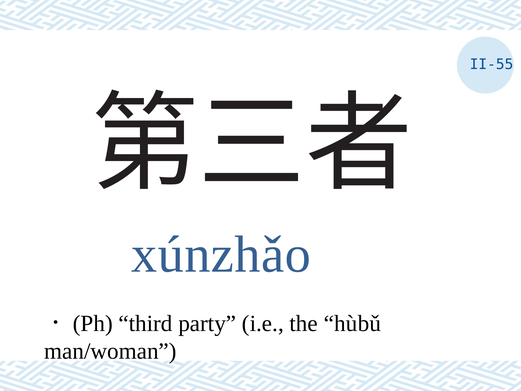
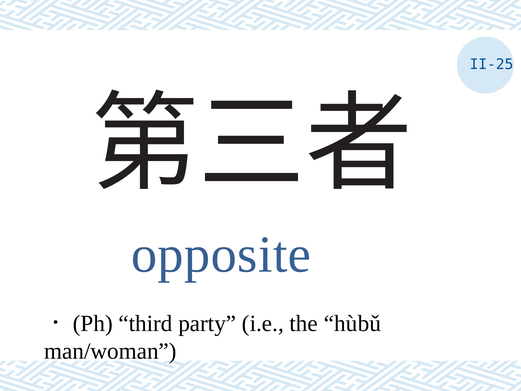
II-55: II-55 -> II-25 (491, 64)
xúnzhǎo: xúnzhǎo -> opposite (221, 255)
